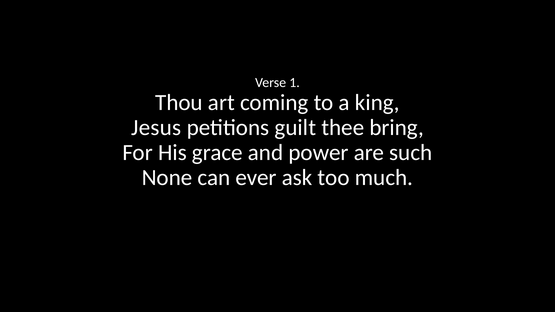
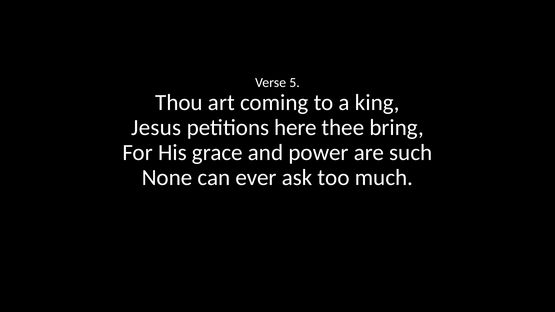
1: 1 -> 5 (295, 83)
guilt: guilt -> here (295, 128)
